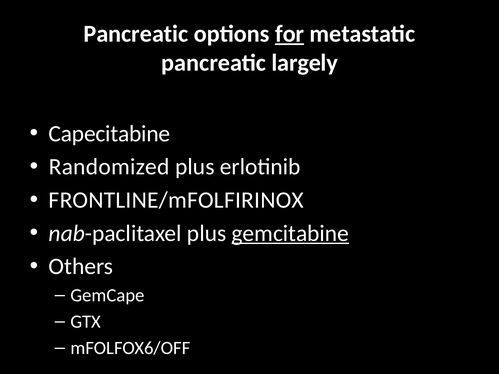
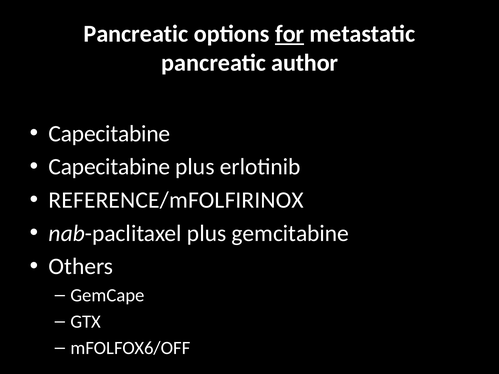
largely: largely -> author (305, 63)
Randomized: Randomized -> Capecitabine (109, 167)
FRONTLINE/mFOLFIRINOX: FRONTLINE/mFOLFIRINOX -> REFERENCE/mFOLFIRINOX (176, 200)
gemcitabine underline: present -> none (290, 233)
